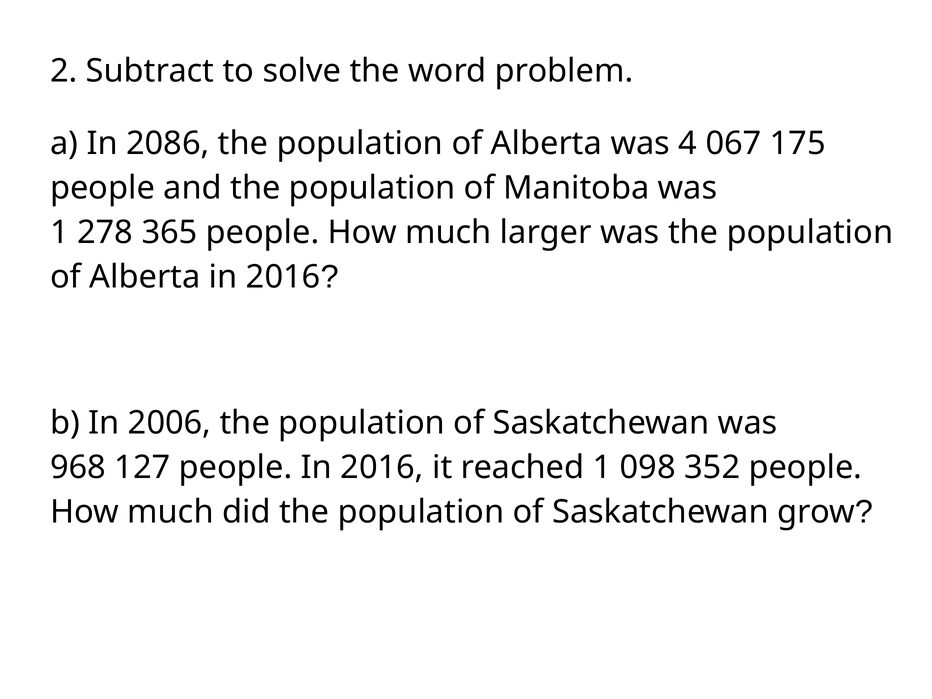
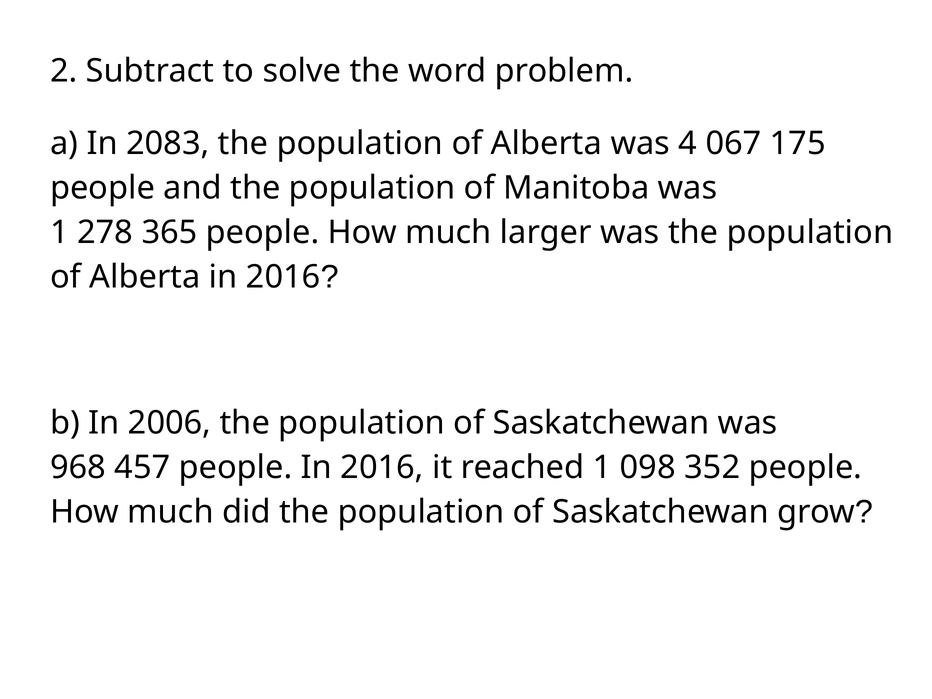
2086: 2086 -> 2083 (168, 143)
127: 127 -> 457 (142, 468)
